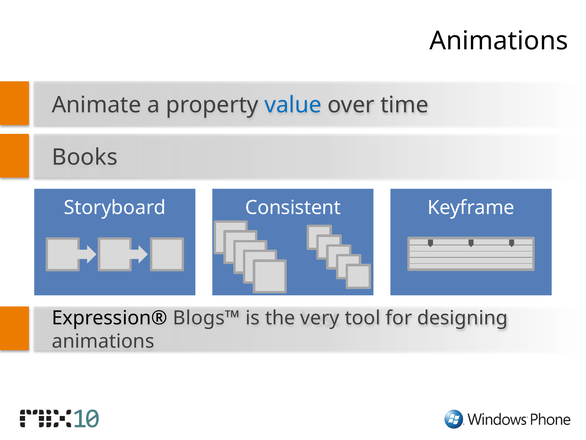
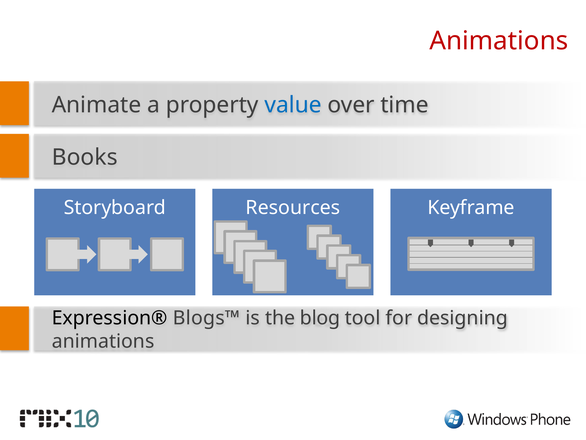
Animations colour: black -> red (499, 41)
Consistent: Consistent -> Resources (293, 208)
very: very -> blog (320, 318)
